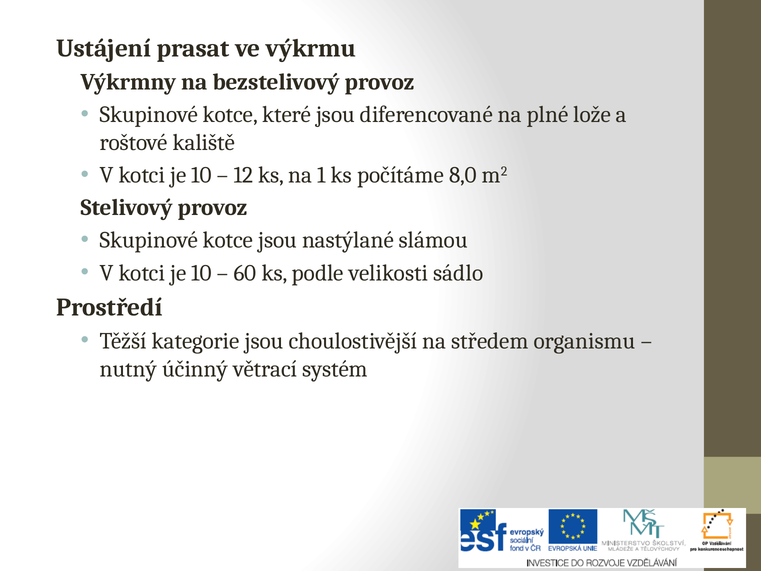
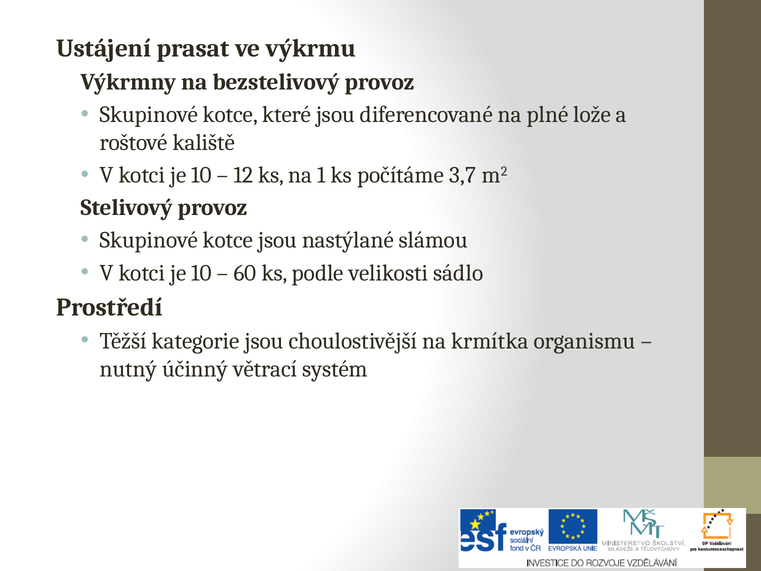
8,0: 8,0 -> 3,7 (463, 175)
středem: středem -> krmítka (490, 341)
